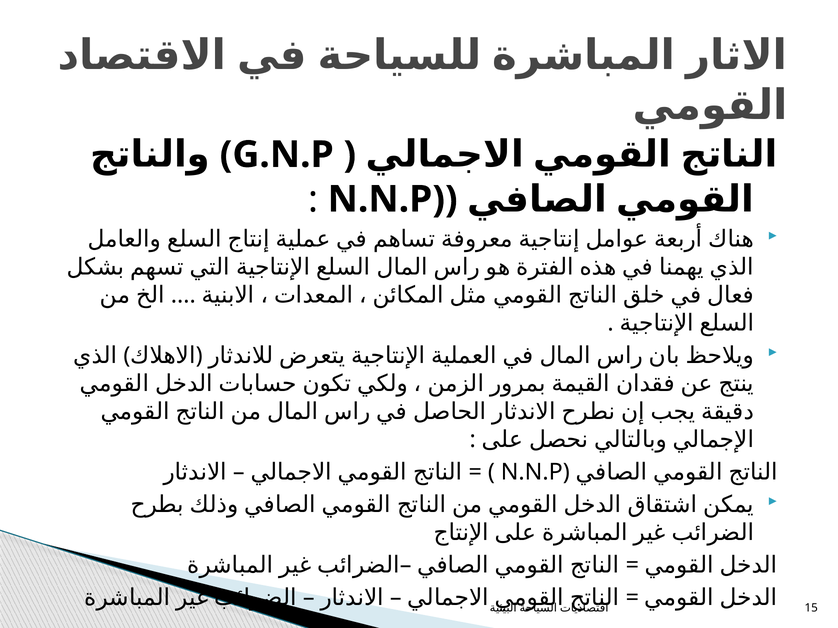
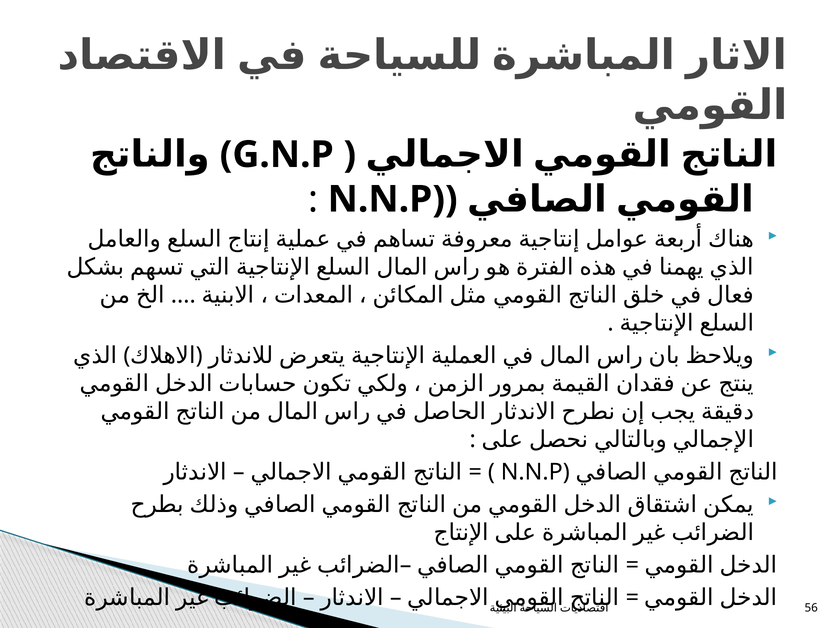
15: 15 -> 56 (811, 609)
